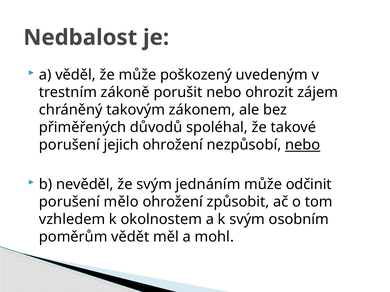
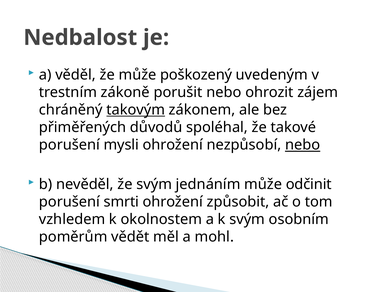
takovým underline: none -> present (136, 110)
jejich: jejich -> mysli (121, 145)
mělo: mělo -> smrti (121, 202)
